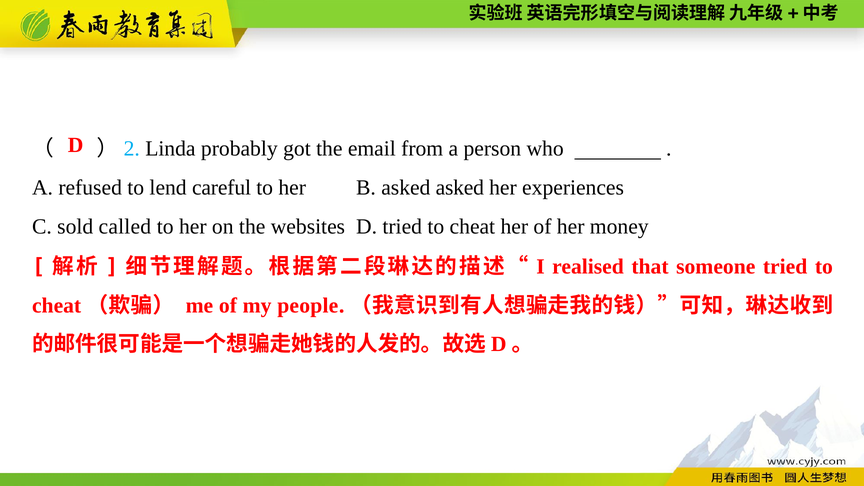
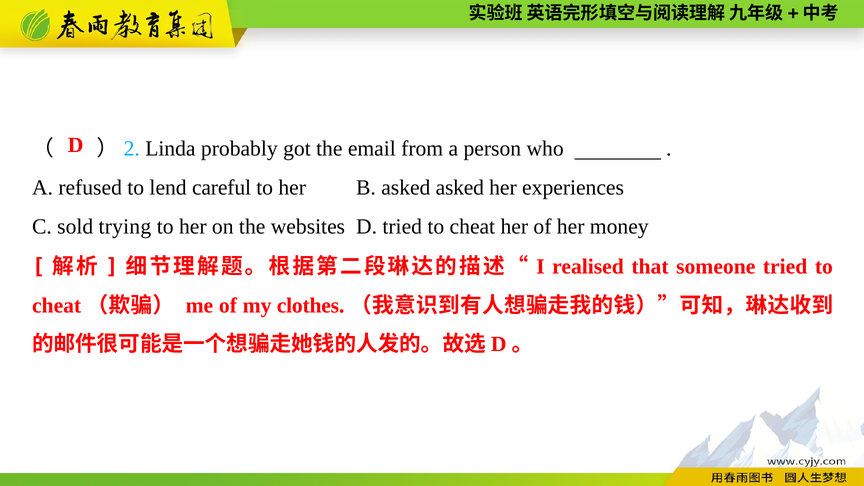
called: called -> trying (125, 227)
people: people -> clothes (308, 305)
